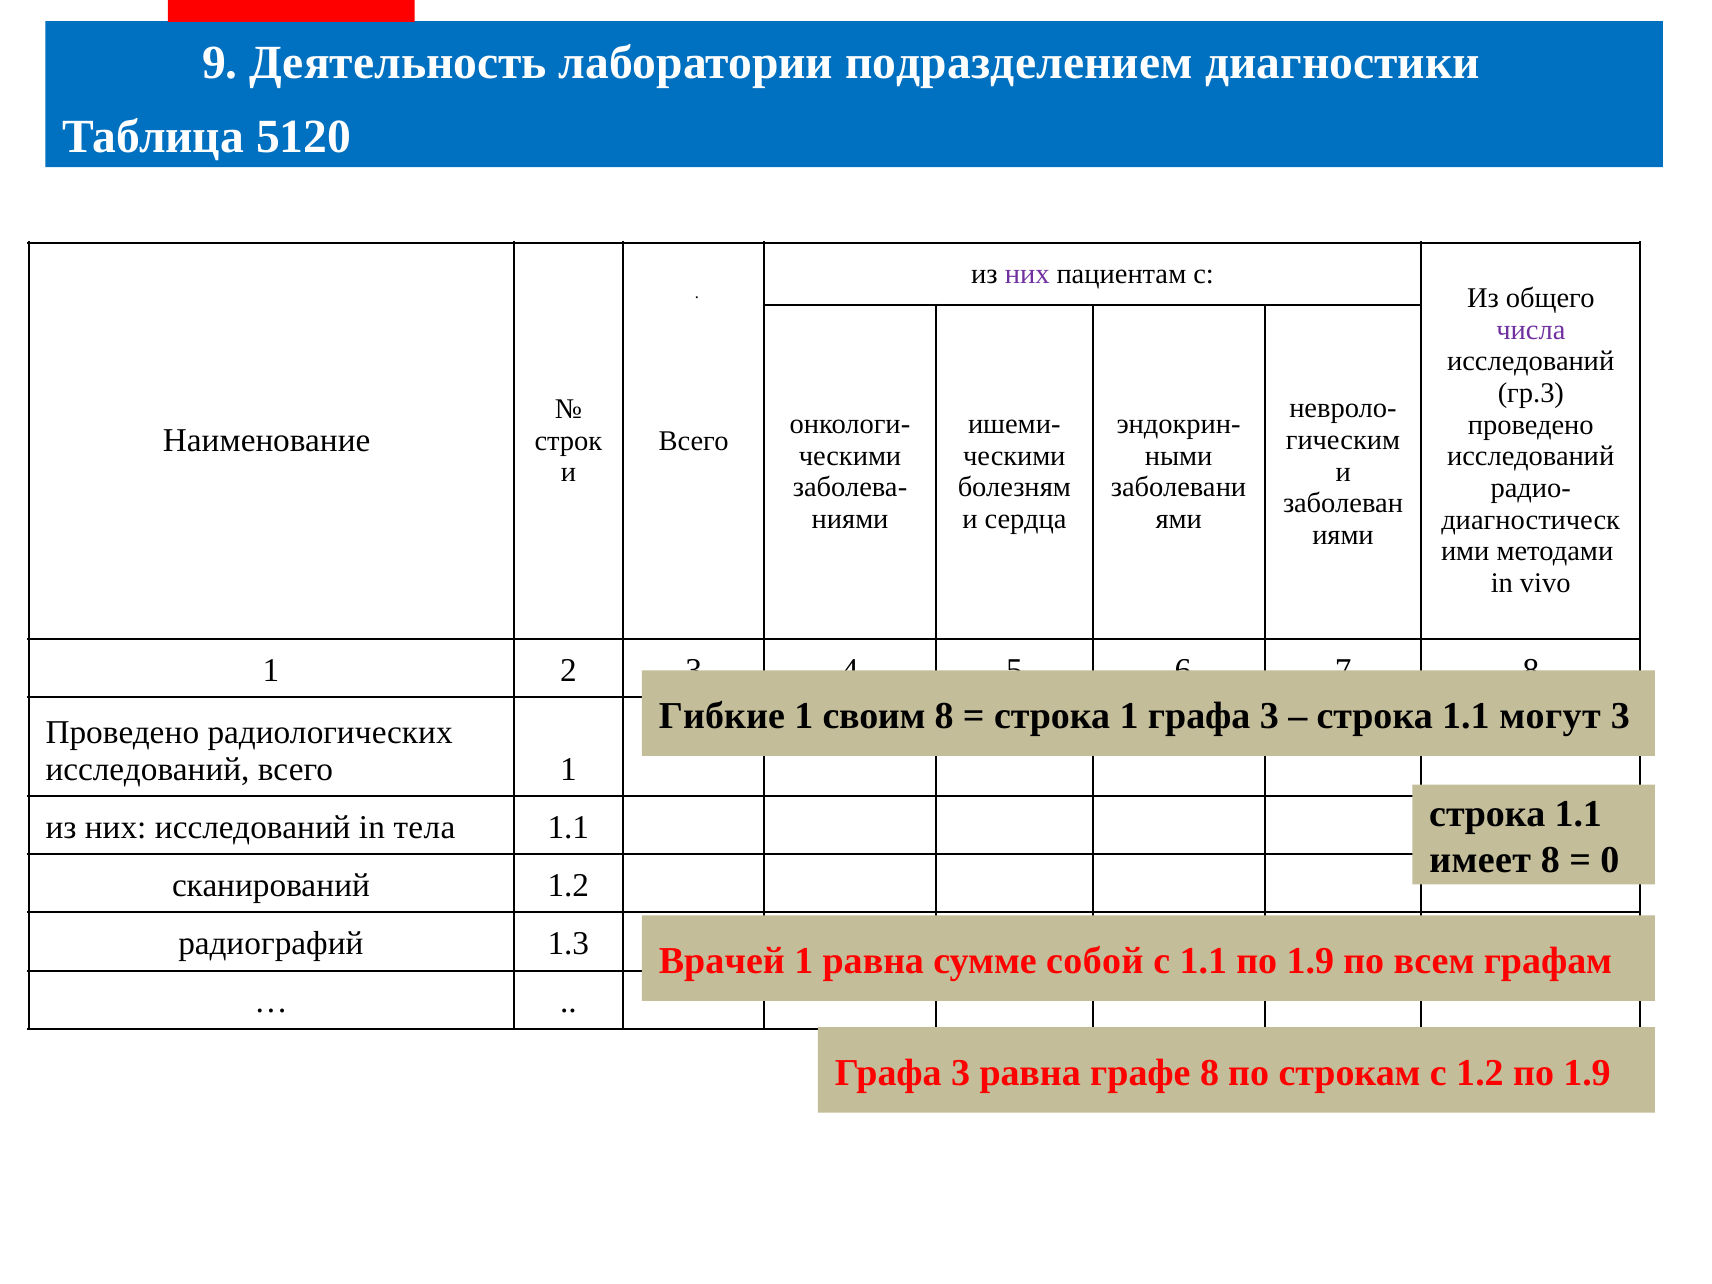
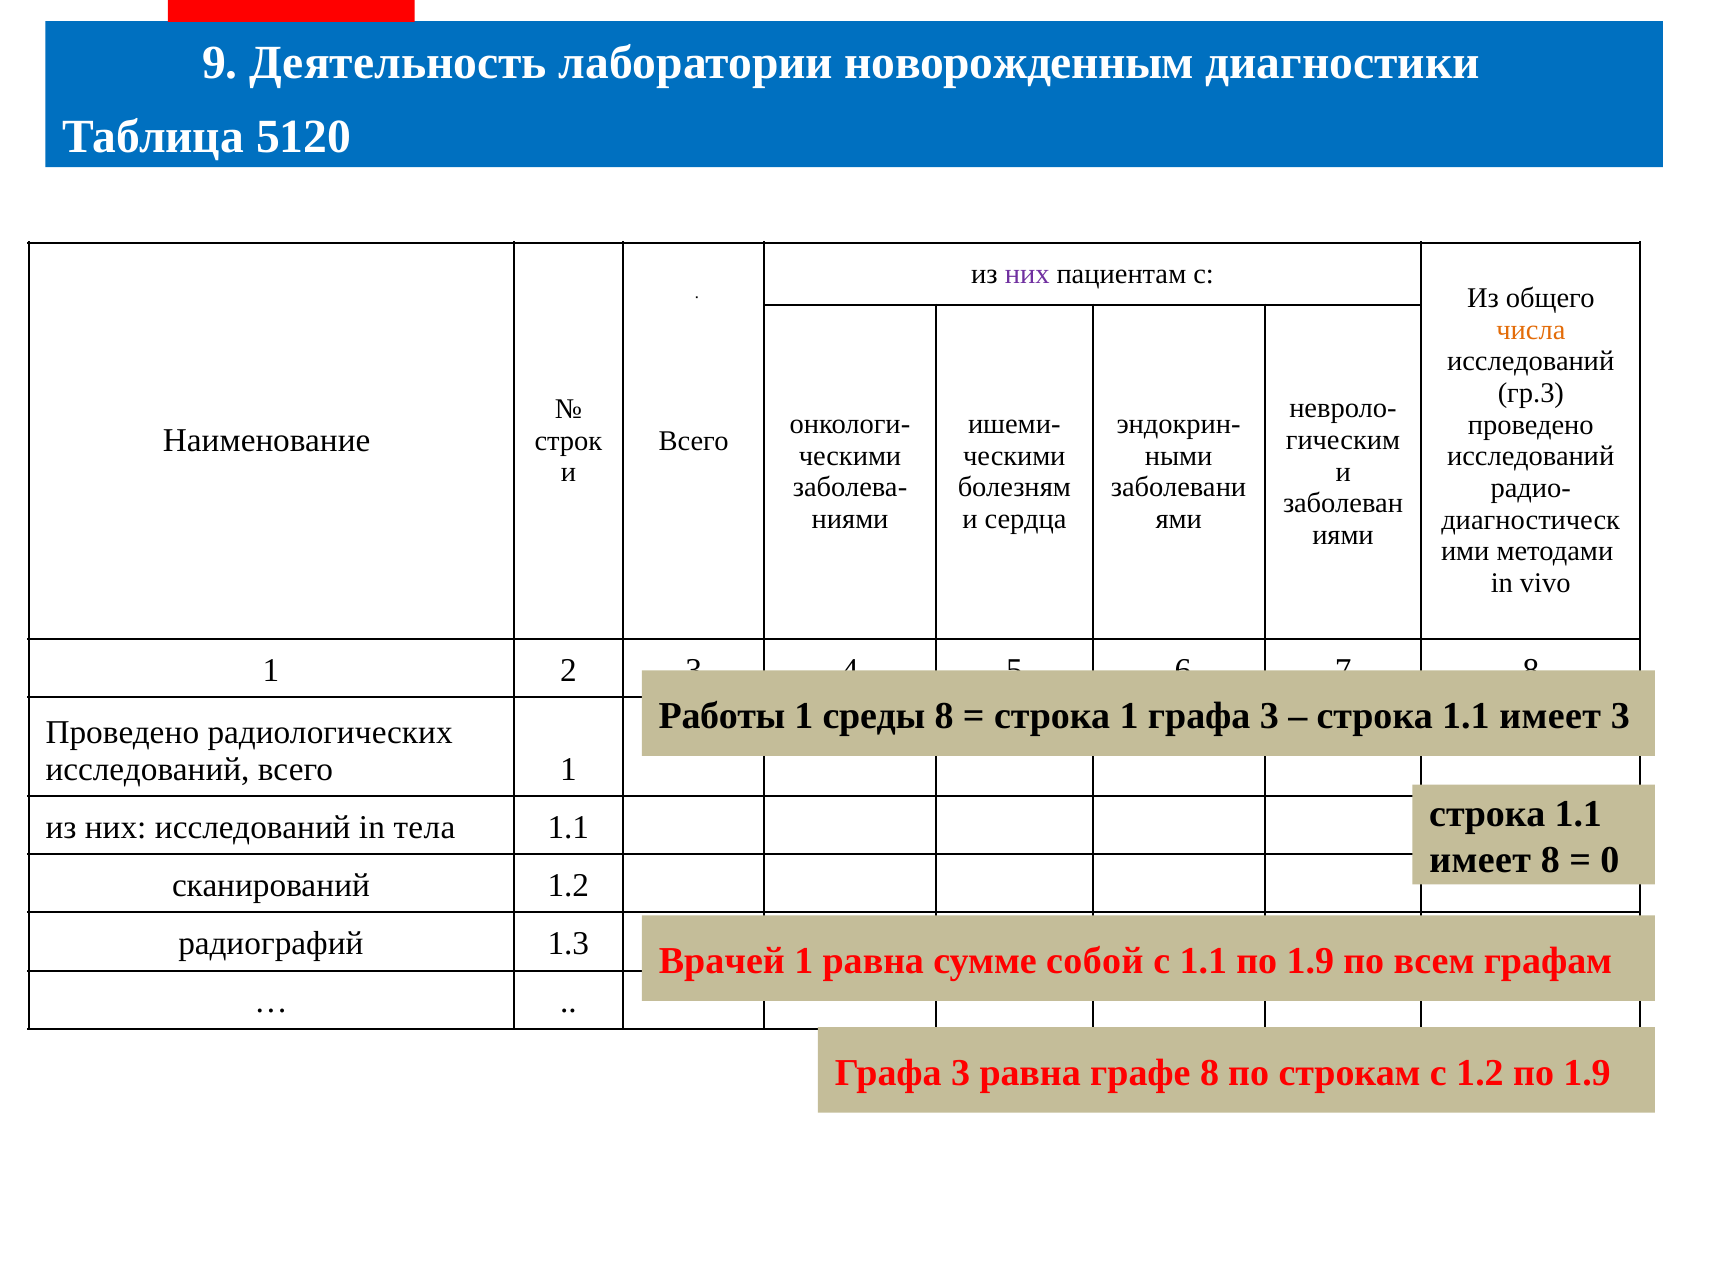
подразделением: подразделением -> новорожденным (1020, 63)
числа colour: purple -> orange (1531, 330)
Гибкие: Гибкие -> Работы (722, 716)
своим: своим -> среды (874, 716)
могут: могут -> имеет (1550, 716)
